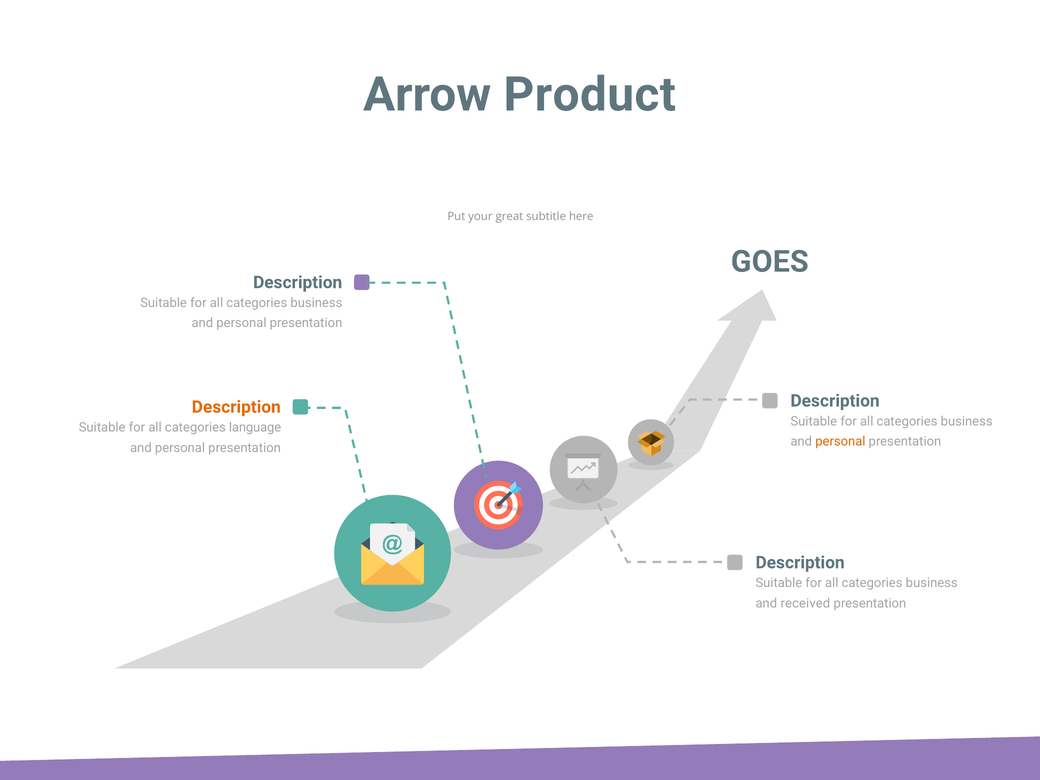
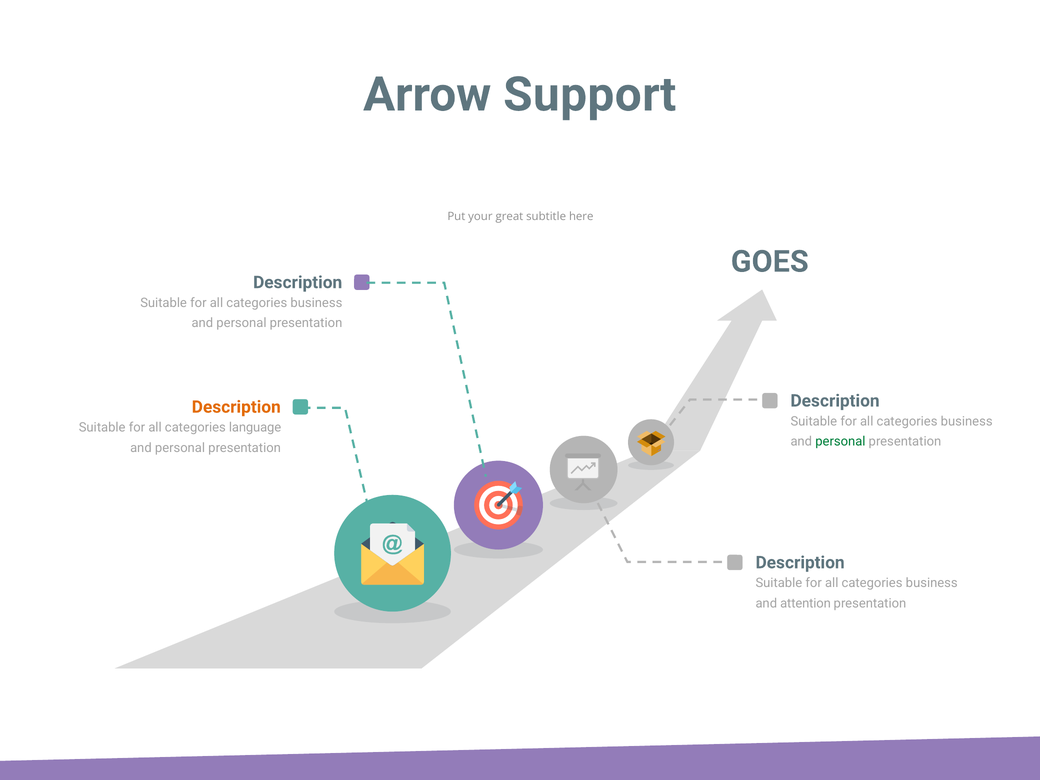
Product: Product -> Support (590, 95)
personal colour: orange -> green (840, 442)
received: received -> attention (806, 603)
